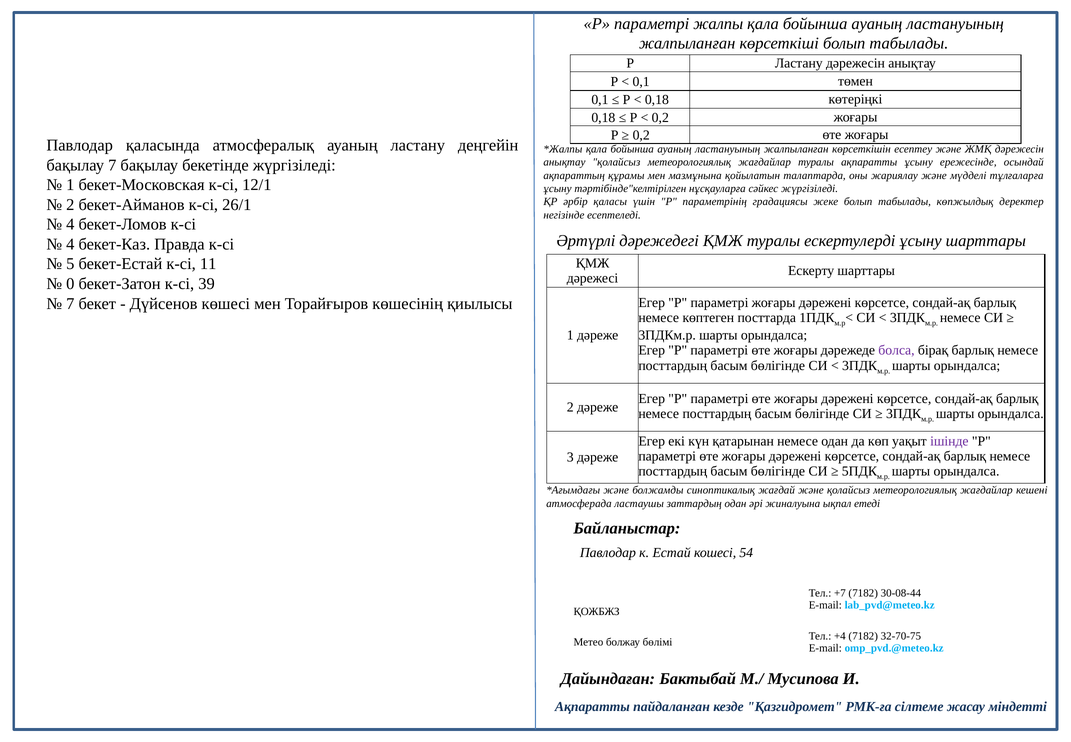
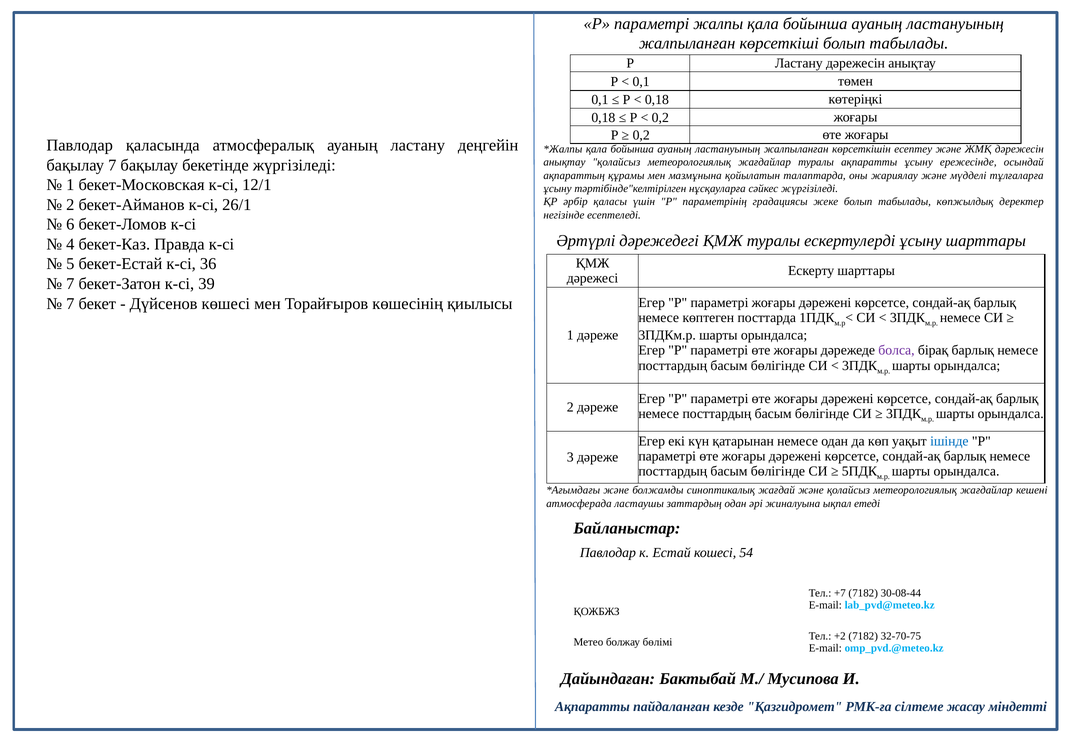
4: 4 -> 6 (70, 224)
11: 11 -> 36 (208, 264)
0: 0 -> 7 (70, 284)
ішінде colour: purple -> blue (949, 441)
+4: +4 -> +2 (840, 636)
